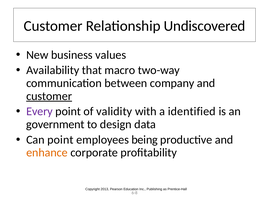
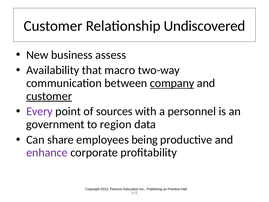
values: values -> assess (111, 55)
company underline: none -> present (172, 83)
validity: validity -> sources (114, 111)
identified: identified -> personnel (192, 111)
design: design -> region (116, 124)
Can point: point -> share (60, 140)
enhance colour: orange -> purple (47, 152)
